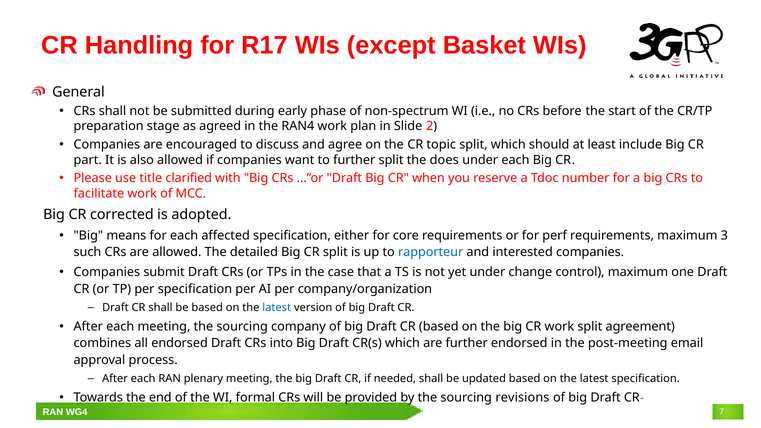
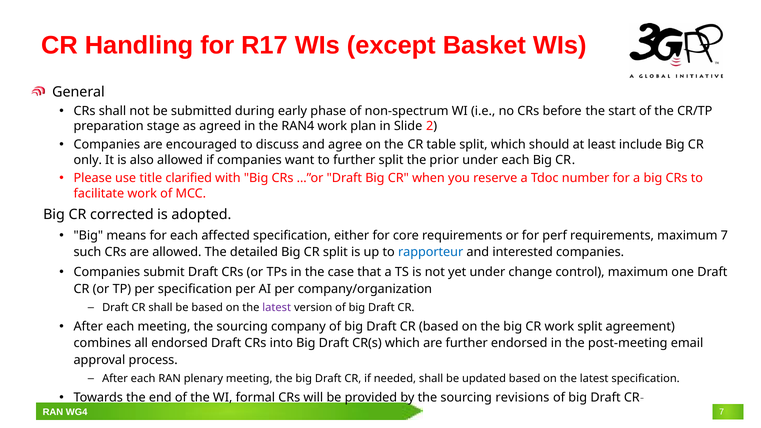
topic: topic -> table (441, 145)
part: part -> only (88, 160)
does: does -> prior (444, 160)
maximum 3: 3 -> 7 (724, 236)
latest colour: blue -> purple (277, 308)
